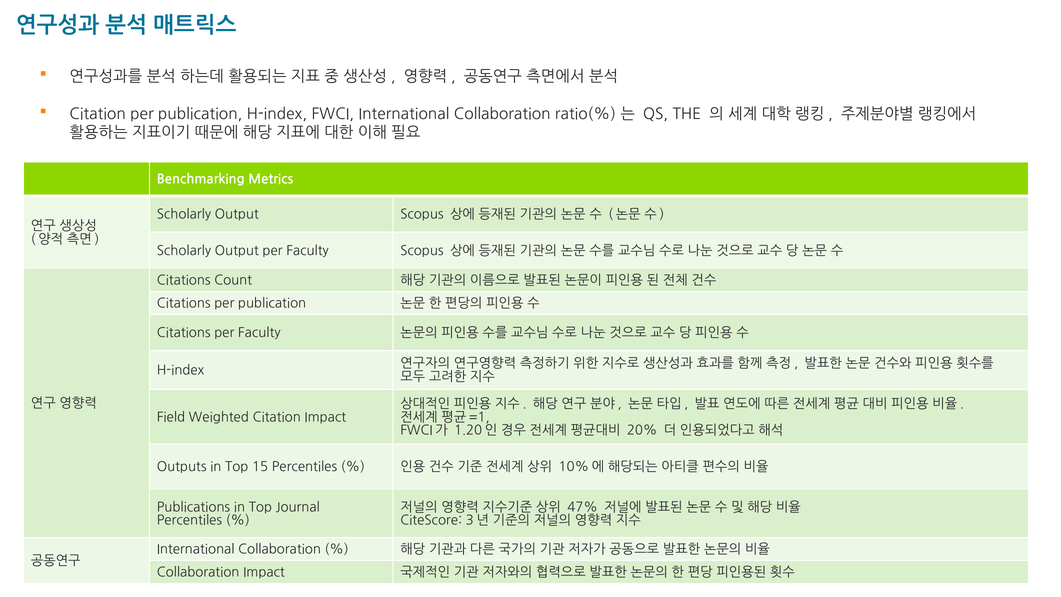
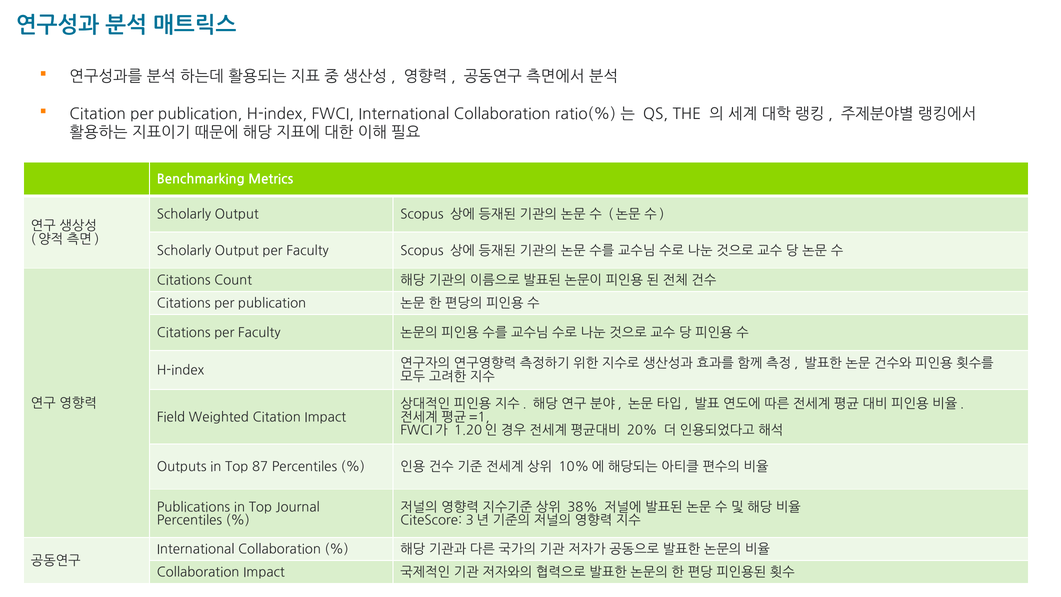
15: 15 -> 87 (260, 467)
47%: 47% -> 38% (583, 507)
